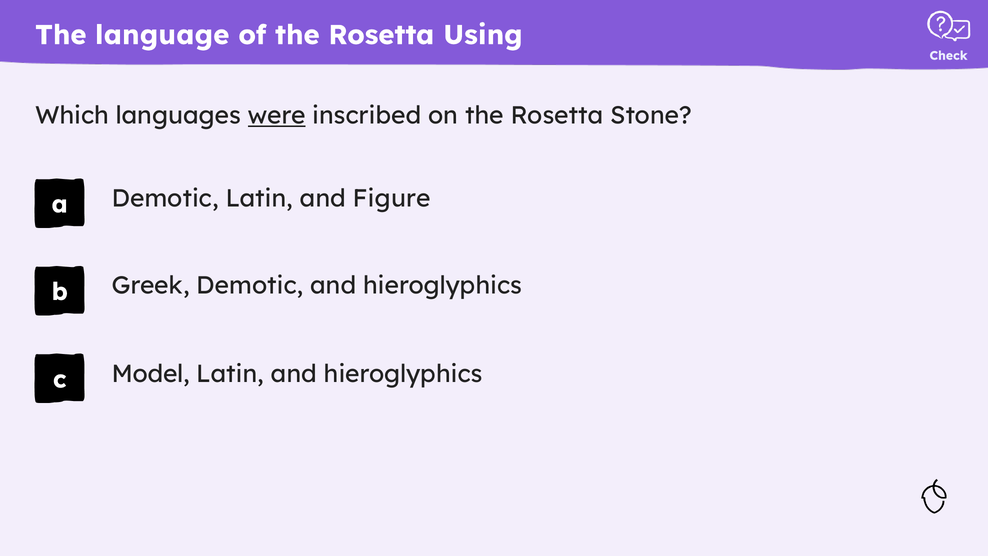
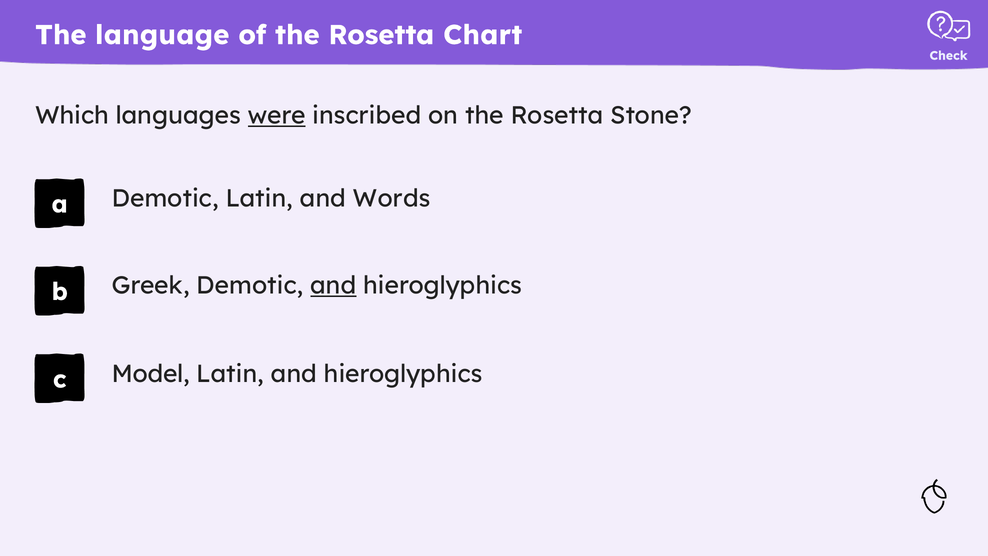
Using: Using -> Chart (483, 35)
Figure: Figure -> Words (392, 199)
and underline: none -> present (333, 286)
